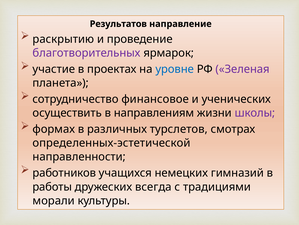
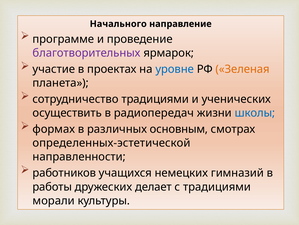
Результатов: Результатов -> Начального (118, 24)
раскрытию: раскрытию -> программе (63, 39)
Зеленая colour: purple -> orange (243, 69)
сотрудничество финансовое: финансовое -> традициями (155, 99)
направлениям: направлениям -> радиопередач (154, 113)
школы colour: purple -> blue (255, 113)
турслетов: турслетов -> основным (179, 129)
всегда: всегда -> делает (153, 186)
